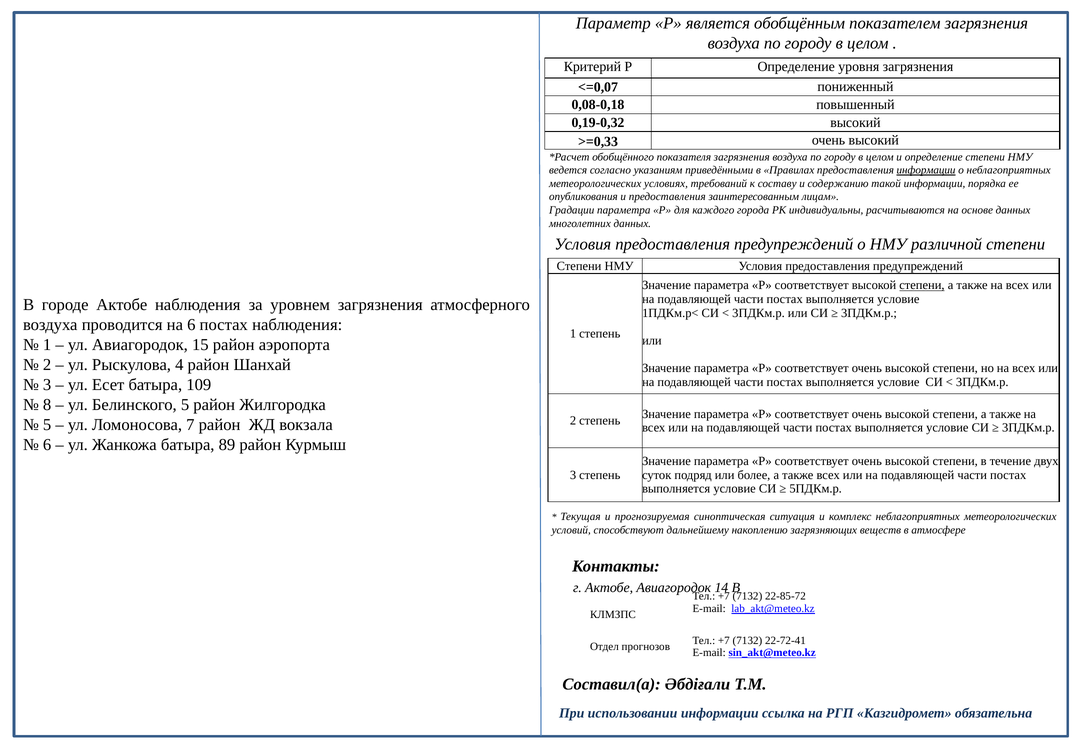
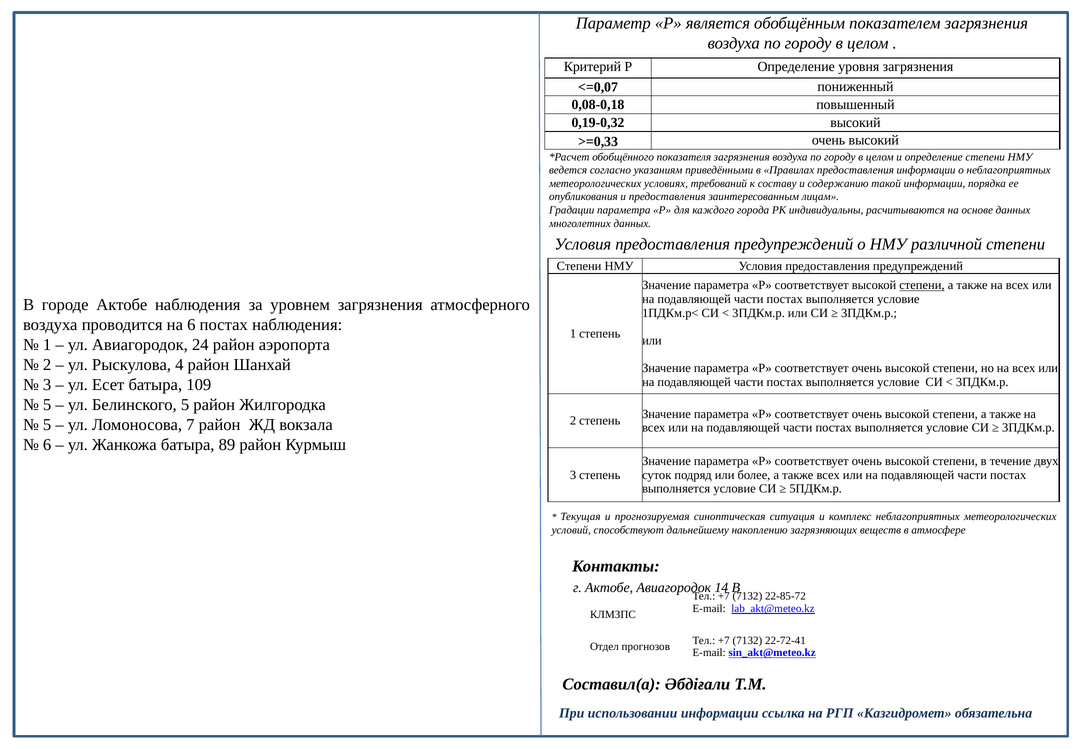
информации underline: present -> none (926, 170)
15: 15 -> 24 (200, 345)
8: 8 -> 5 (47, 405)
